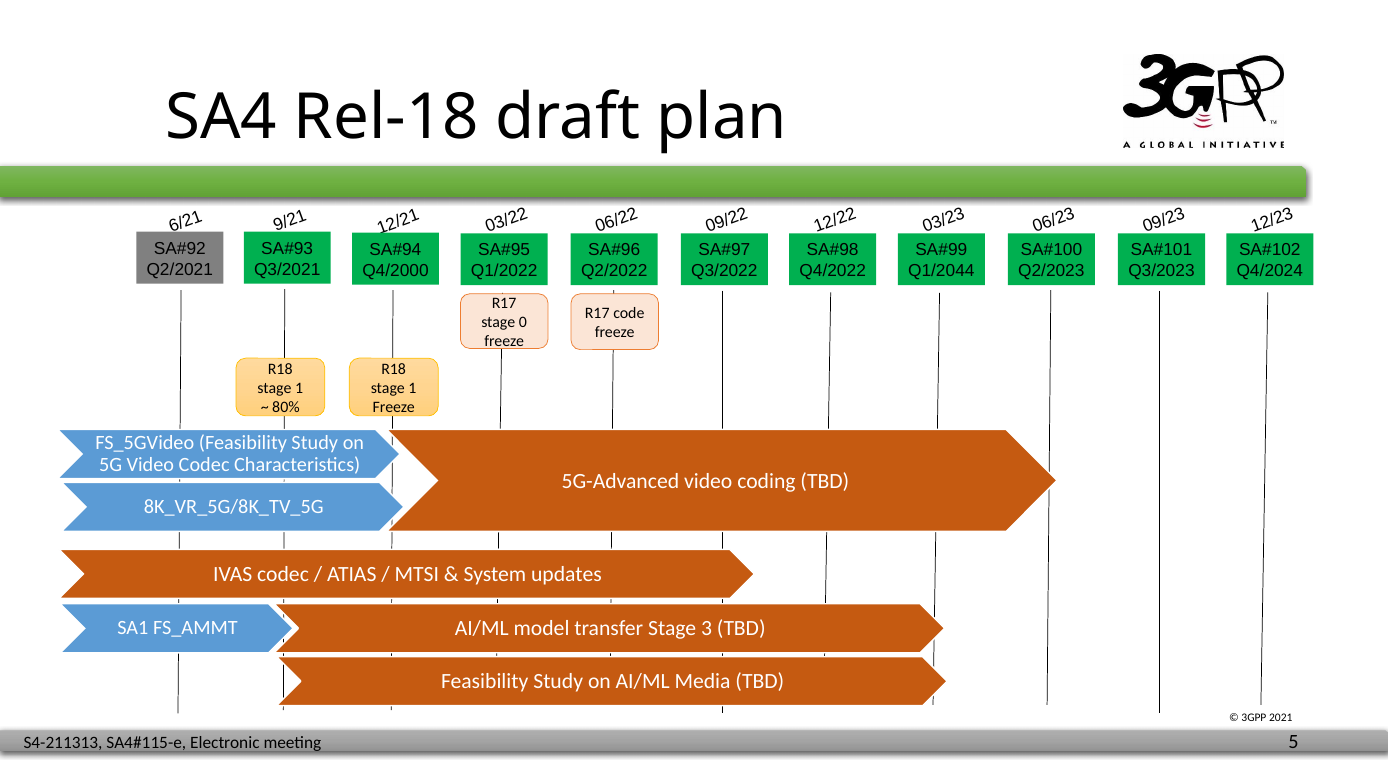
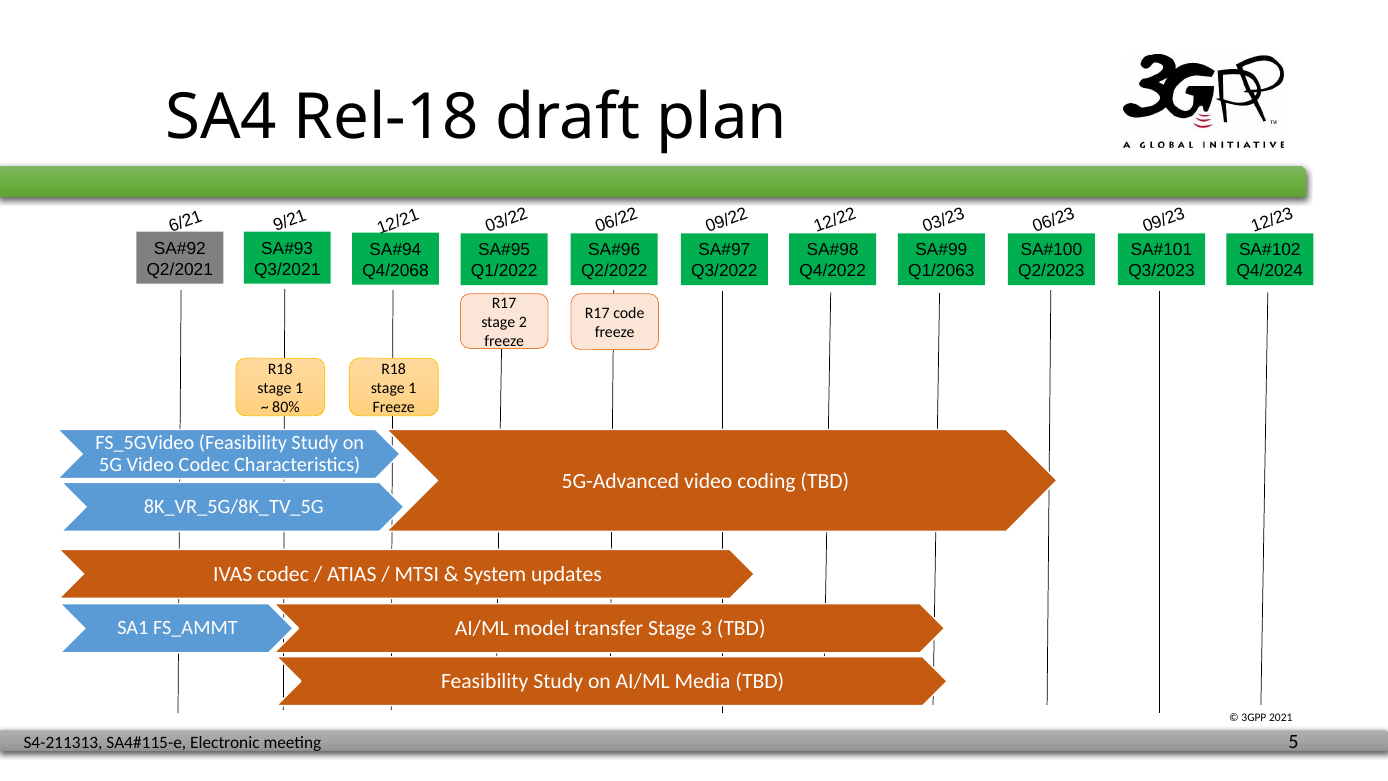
Q4/2000: Q4/2000 -> Q4/2068 (395, 270)
Q1/2044: Q1/2044 -> Q1/2063 (941, 271)
stage 0: 0 -> 2 (523, 322)
